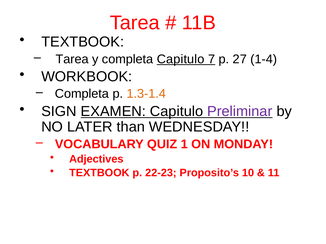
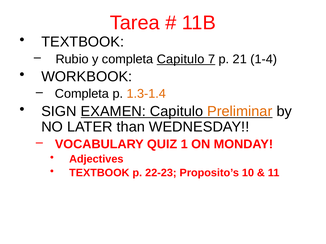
Tarea: Tarea -> Rubio (72, 59)
27: 27 -> 21 (240, 59)
Preliminar colour: purple -> orange (240, 112)
